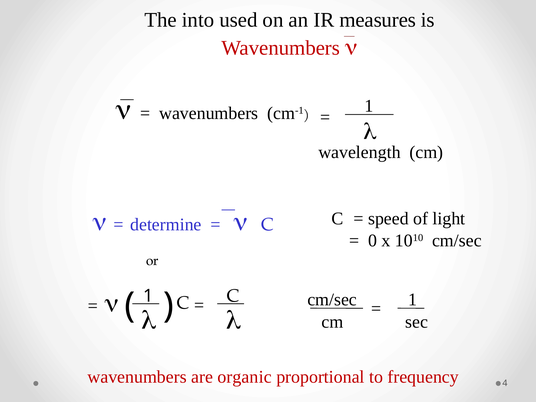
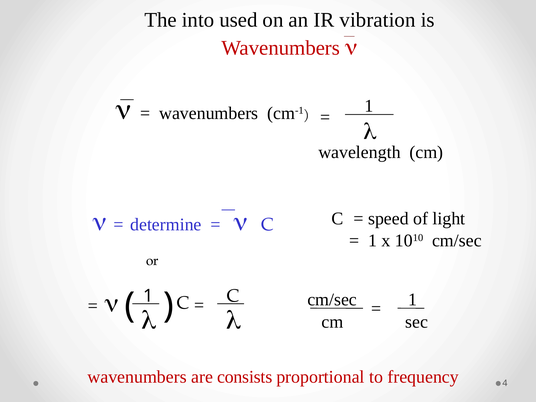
measures: measures -> vibration (378, 20)
0: 0 -> 1 (373, 241)
organic: organic -> consists (245, 377)
